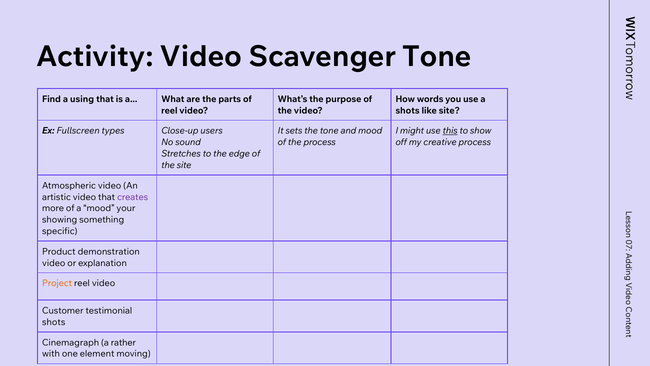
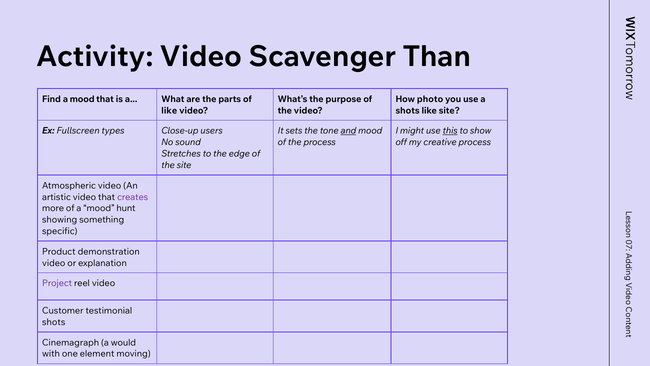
Scavenger Tone: Tone -> Than (437, 57)
Find a using: using -> mood (82, 99)
words: words -> photo (430, 99)
reel: reel -> like (169, 110)
and underline: none -> present (348, 131)
your: your -> hunt (126, 208)
Project colour: orange -> purple (57, 283)
rather: rather -> would (123, 342)
